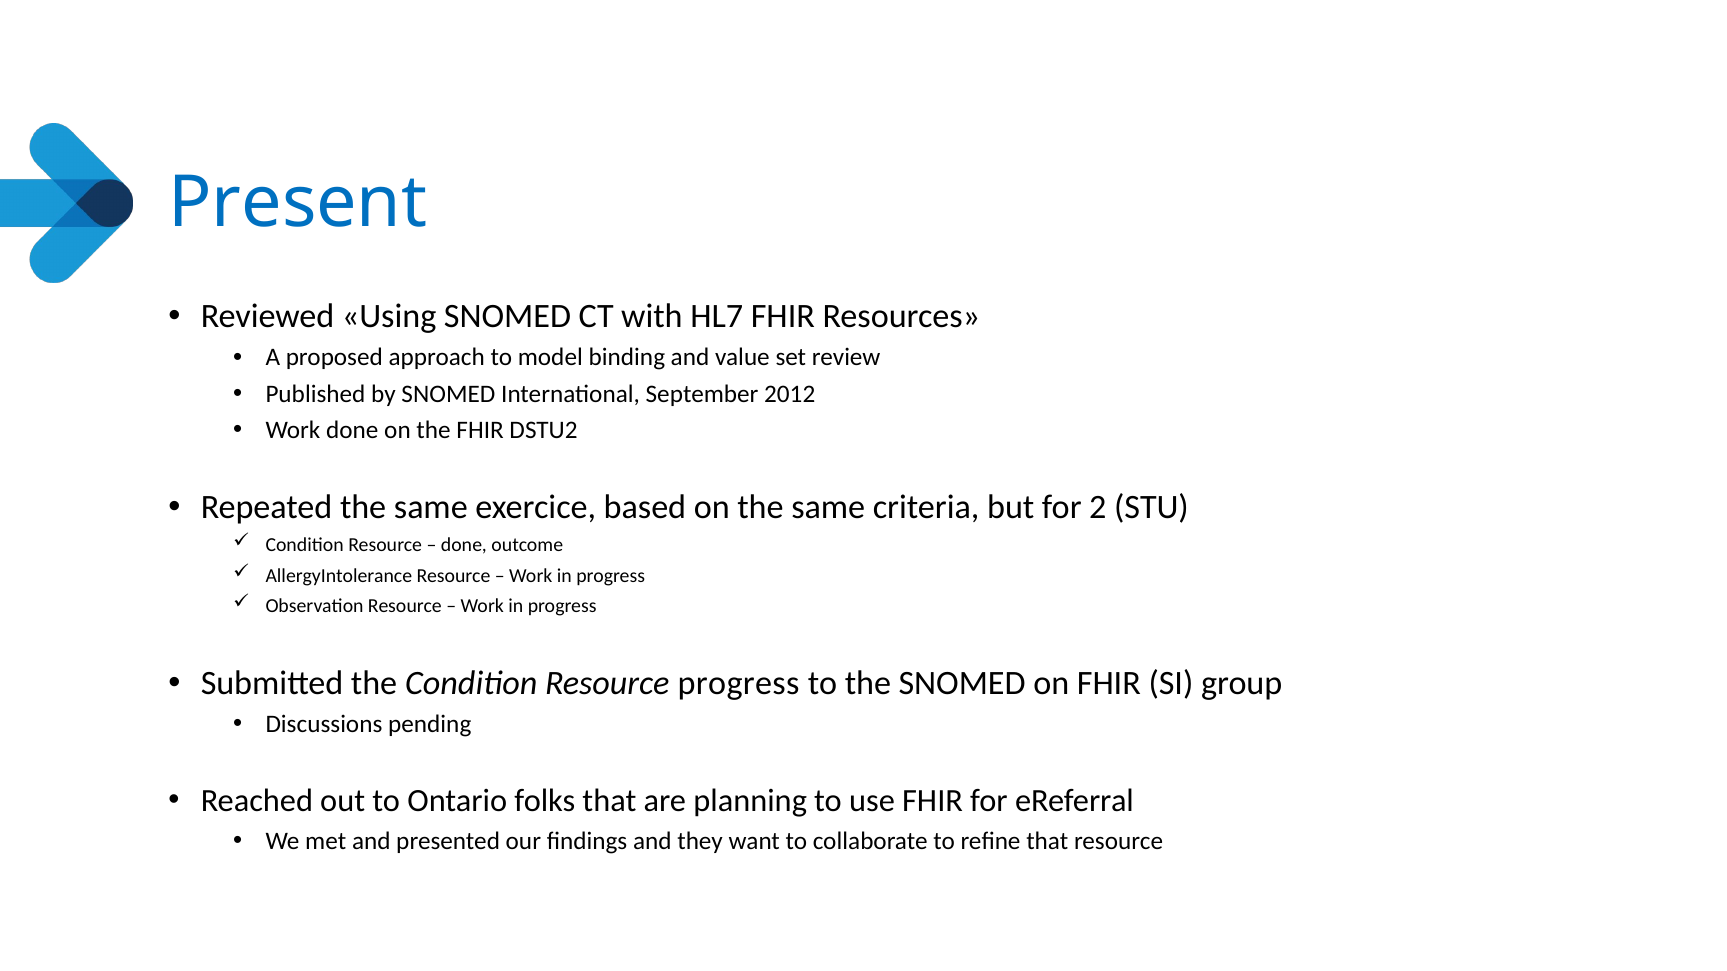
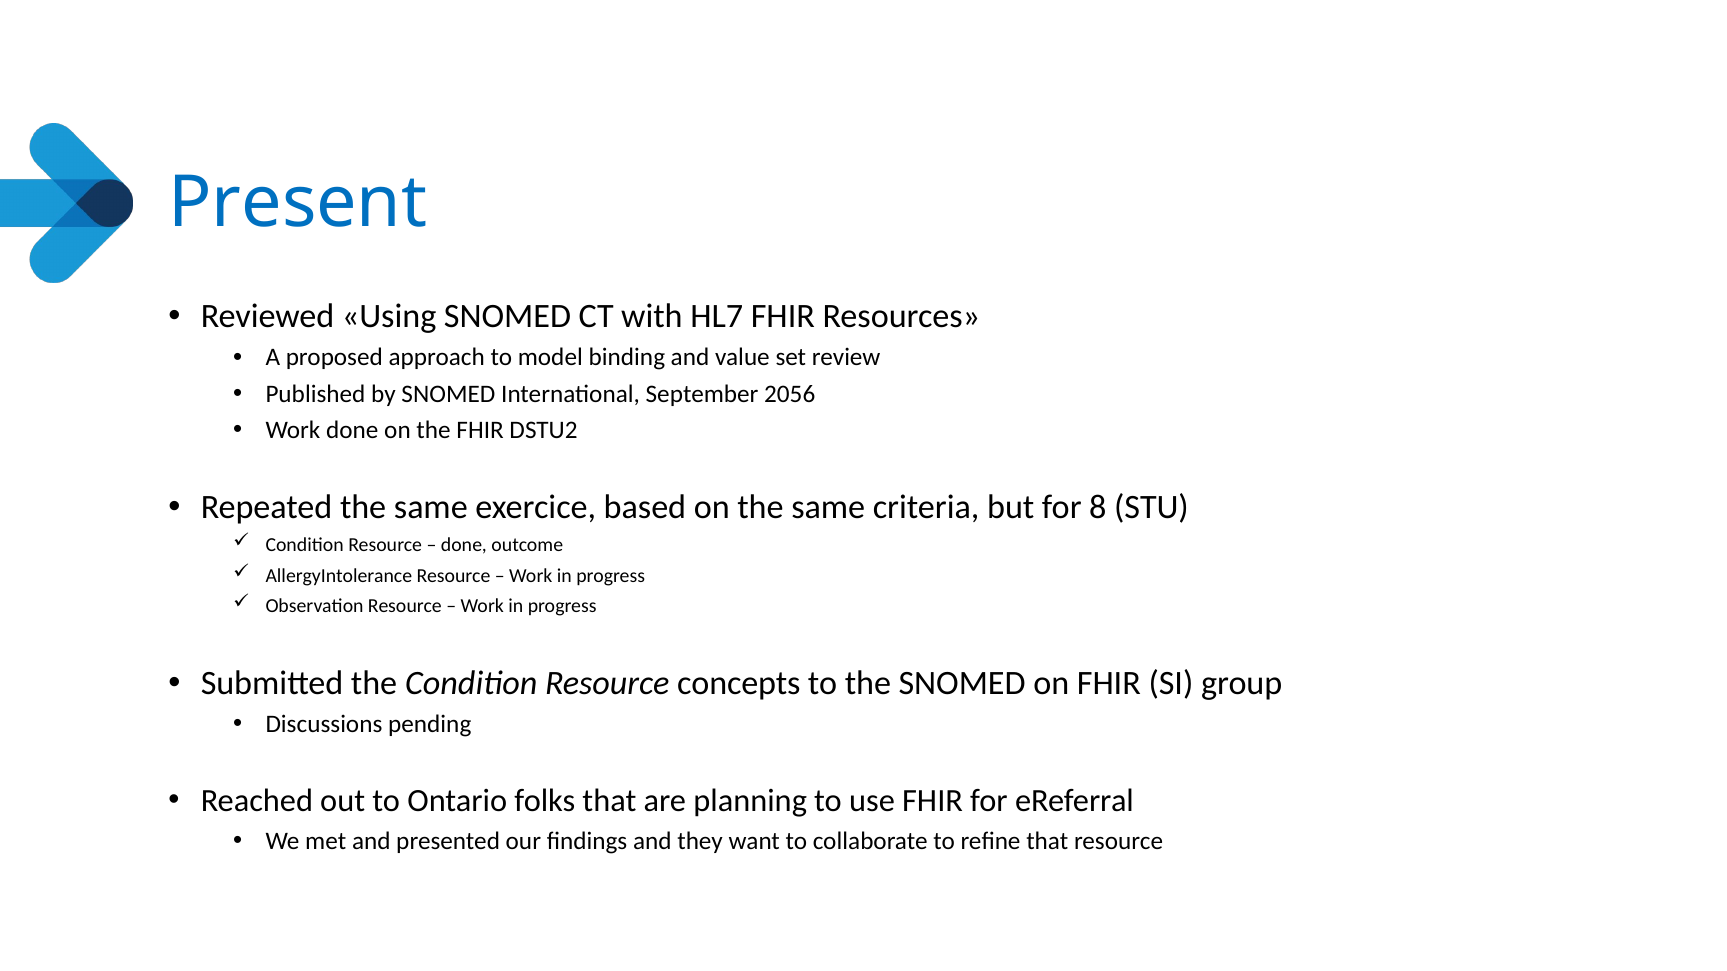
2012: 2012 -> 2056 (790, 394)
2: 2 -> 8 (1098, 507)
Resource progress: progress -> concepts (739, 684)
